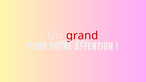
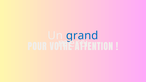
grand colour: red -> blue (82, 36)
